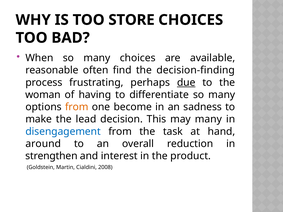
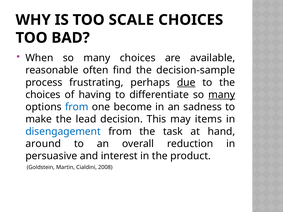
STORE: STORE -> SCALE (131, 20)
decision-finding: decision-finding -> decision-sample (196, 70)
woman: woman -> choices (43, 95)
many underline: none -> present (222, 95)
from colour: orange -> blue (77, 107)
may many: many -> items (208, 119)
strengthen: strengthen -> persuasive (51, 156)
